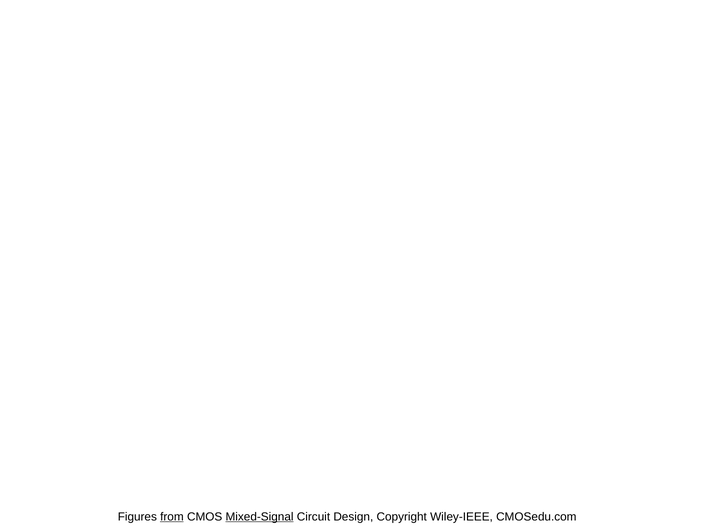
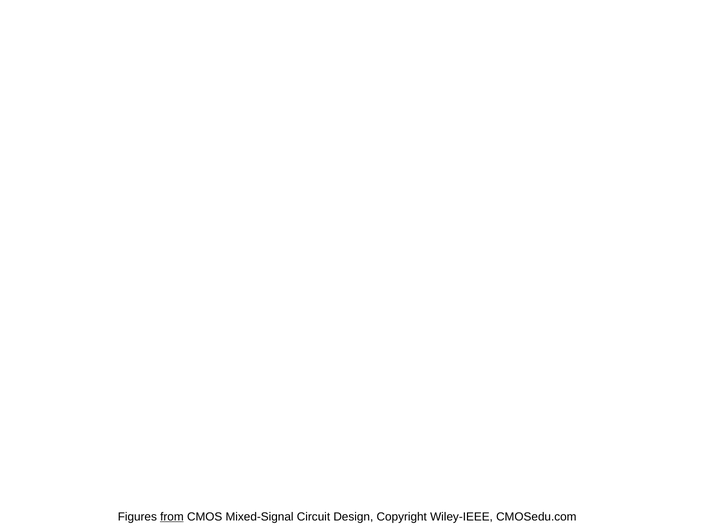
Mixed-Signal underline: present -> none (260, 517)
